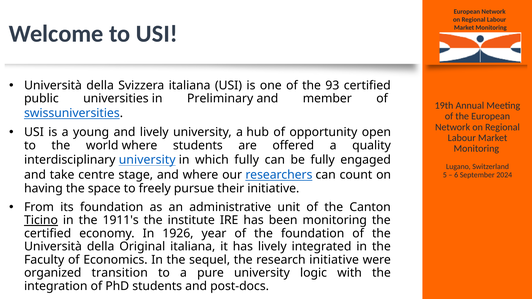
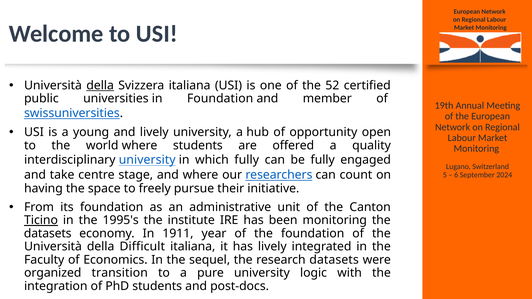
della underline: none -> present (100, 85)
93: 93 -> 52 (332, 85)
in Preliminary: Preliminary -> Foundation (220, 99)
1911's: 1911's -> 1995's (121, 220)
certified: certified -> datasets (48, 234)
1926: 1926 -> 1911 (178, 234)
Original: Original -> Difficult (142, 247)
research initiative: initiative -> datasets (334, 260)
